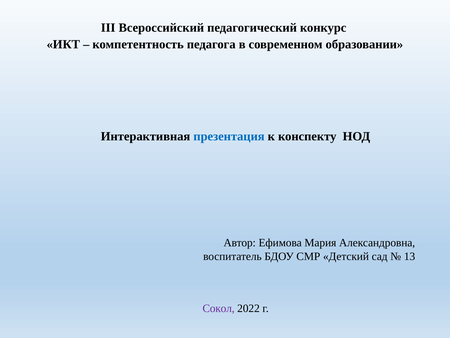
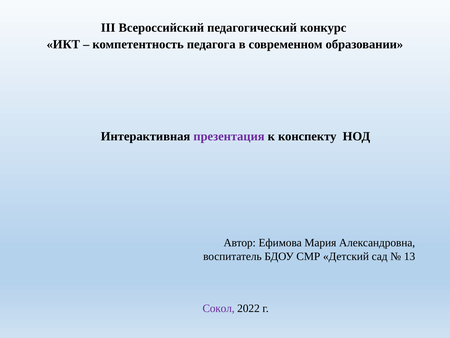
презентация colour: blue -> purple (229, 136)
